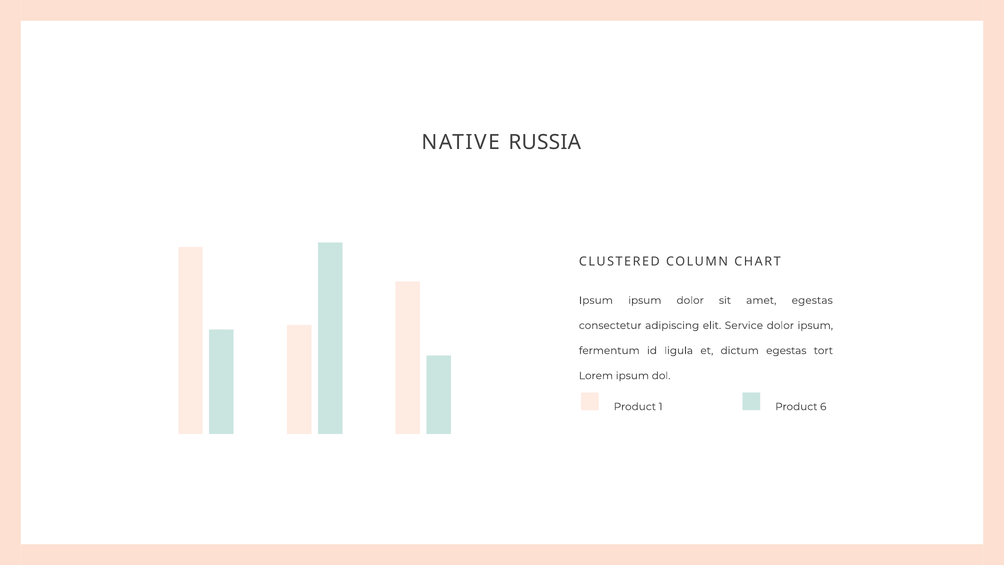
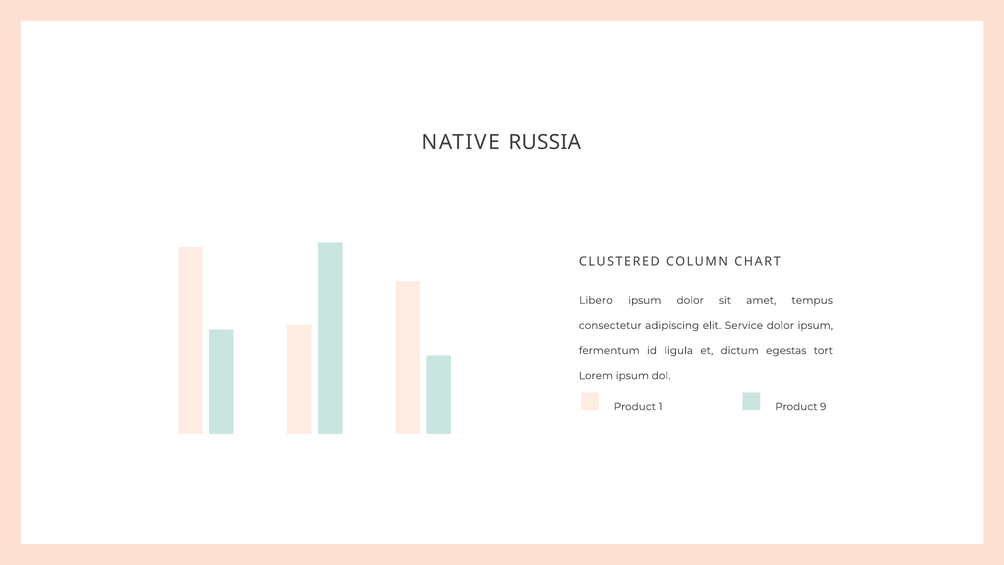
Ipsum: Ipsum -> Libero (596, 300)
amet egestas: egestas -> tempus (812, 300)
6: 6 -> 9 (823, 407)
